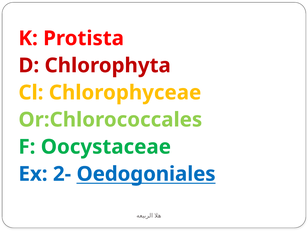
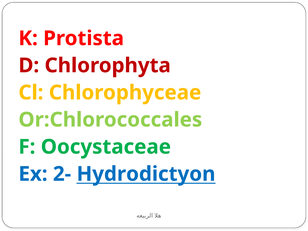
Oedogoniales: Oedogoniales -> Hydrodictyon (146, 174)
